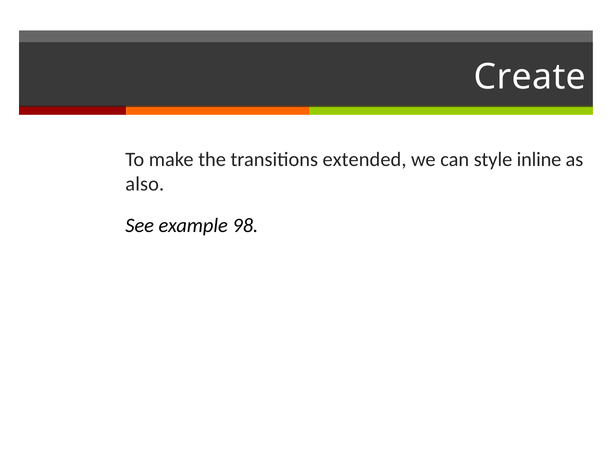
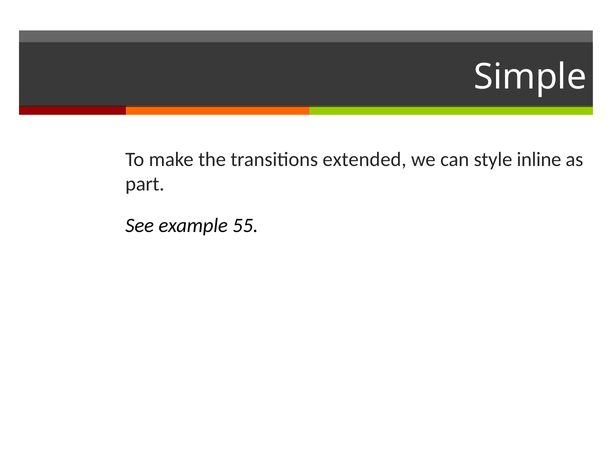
Create: Create -> Simple (530, 77)
also: also -> part (145, 184)
98: 98 -> 55 (245, 226)
